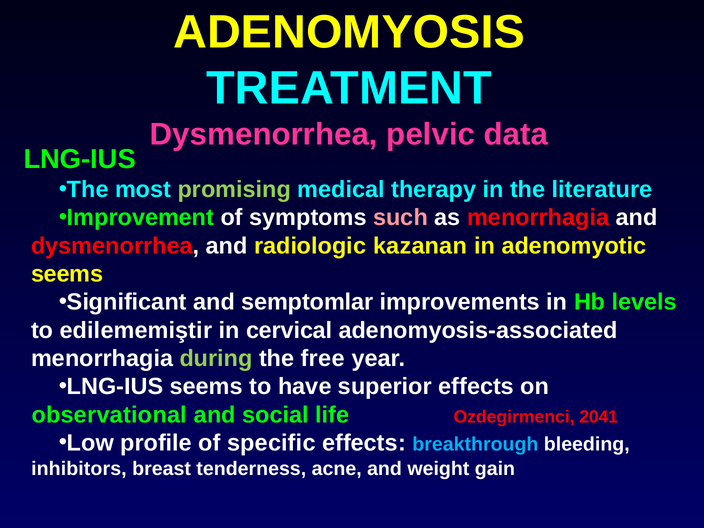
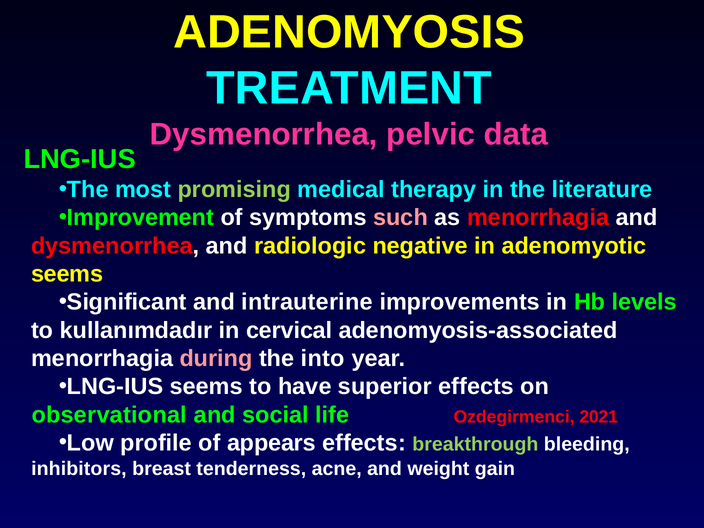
kazanan: kazanan -> negative (420, 246)
semptomlar: semptomlar -> intrauterine (307, 302)
edilememiştir: edilememiştir -> kullanımdadır (136, 330)
during colour: light green -> pink (216, 359)
free: free -> into (323, 359)
2041: 2041 -> 2021 (599, 417)
specific: specific -> appears (272, 443)
breakthrough colour: light blue -> light green (475, 444)
